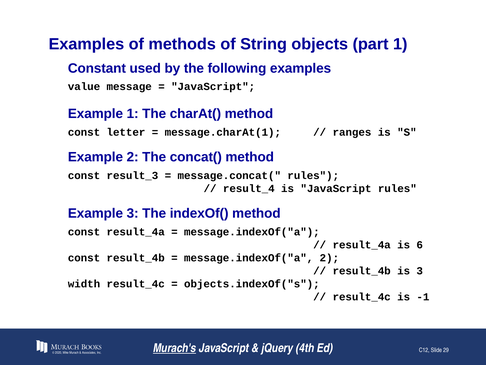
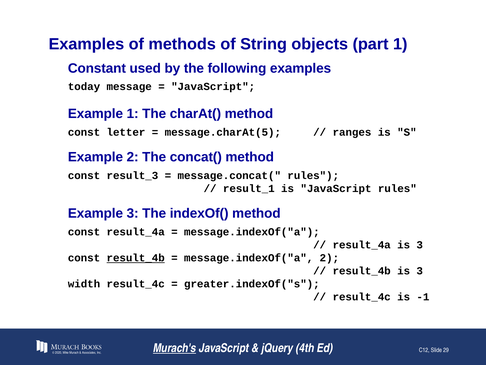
value: value -> today (84, 87)
message.charAt(1: message.charAt(1 -> message.charAt(5 (223, 132)
result_4: result_4 -> result_1 (249, 188)
result_4a is 6: 6 -> 3 (420, 245)
result_4b underline: none -> present (136, 258)
objects.indexOf("s: objects.indexOf("s -> greater.indexOf("s (252, 283)
